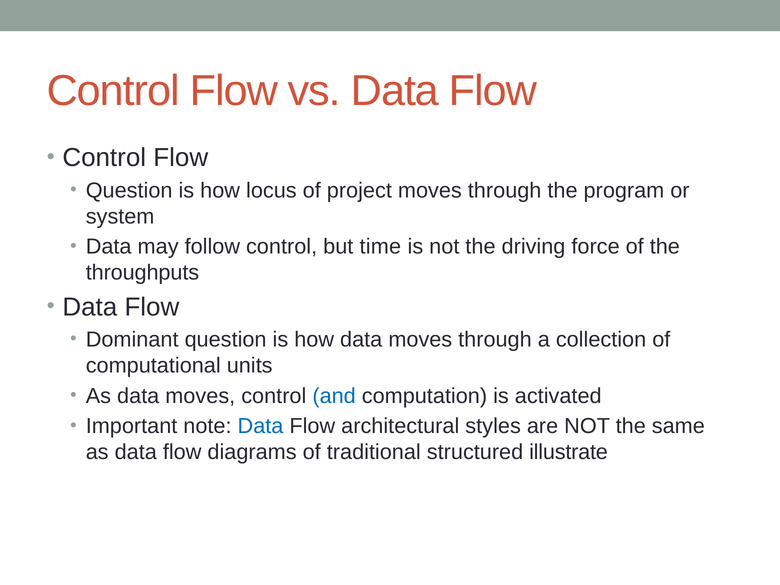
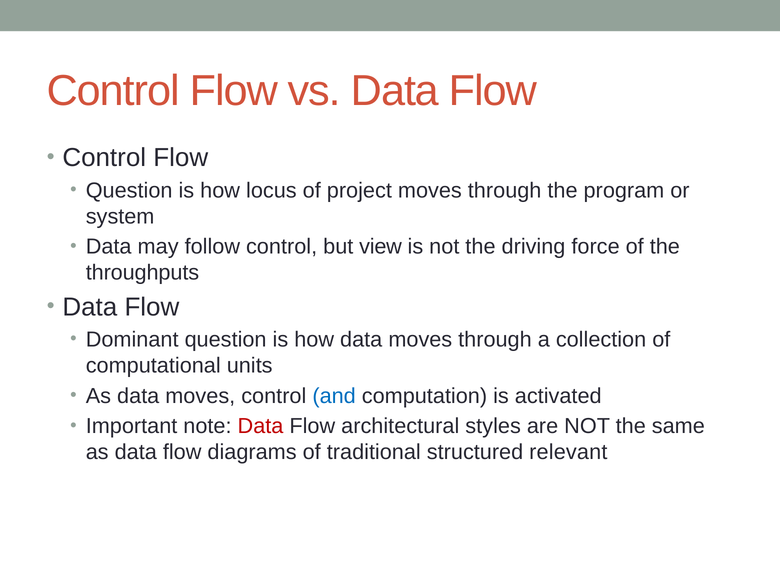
time: time -> view (381, 247)
Data colour: blue -> red (260, 426)
illustrate: illustrate -> relevant (568, 452)
